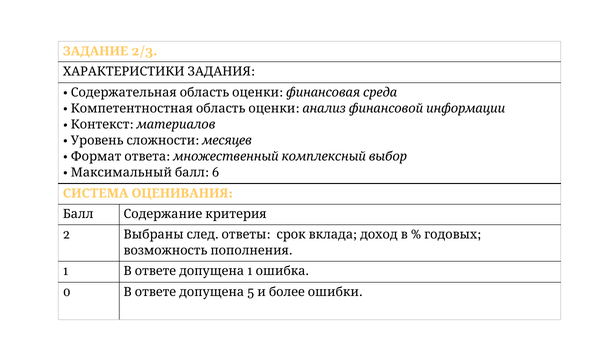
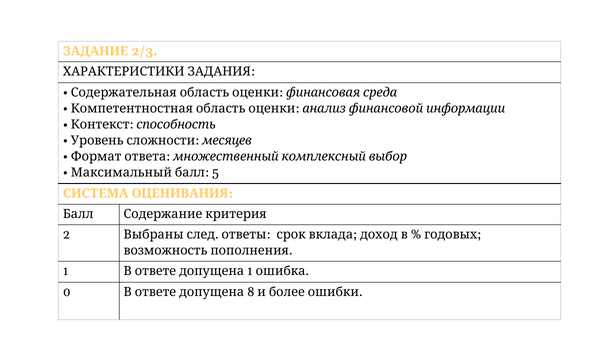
материалов: материалов -> способность (176, 125)
6: 6 -> 5 (215, 173)
5: 5 -> 8 (251, 292)
